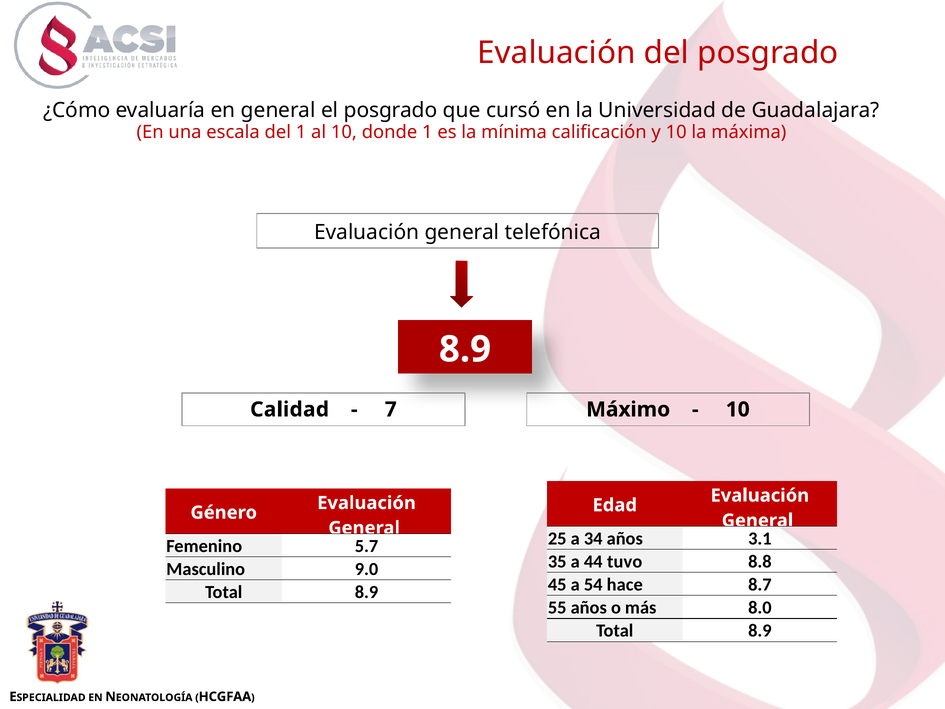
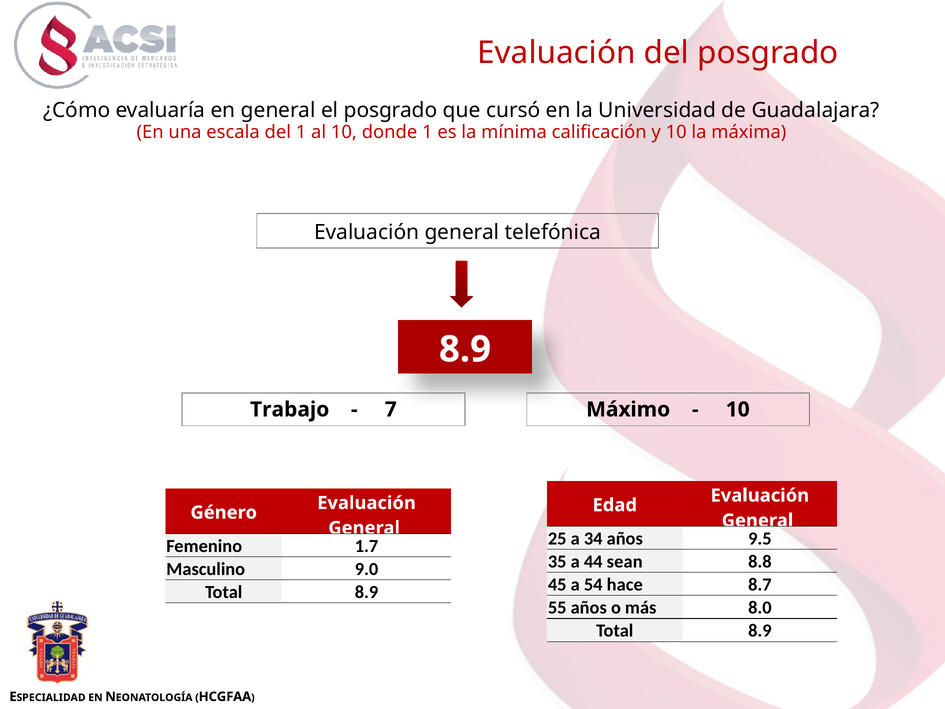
Calidad: Calidad -> Trabajo (290, 409)
3.1: 3.1 -> 9.5 (760, 538)
5.7: 5.7 -> 1.7 (367, 546)
tuvo: tuvo -> sean (625, 561)
